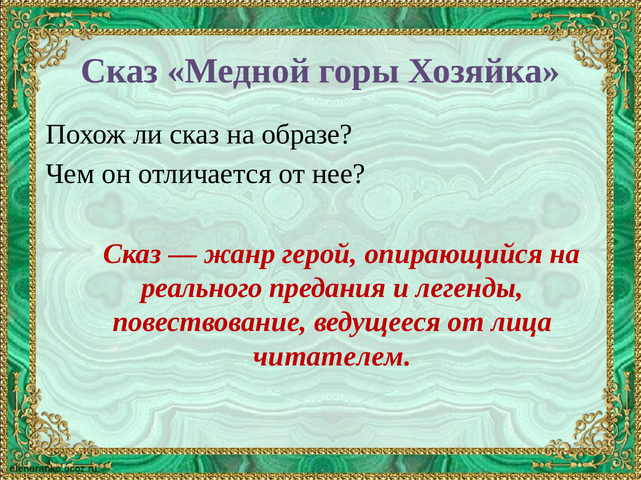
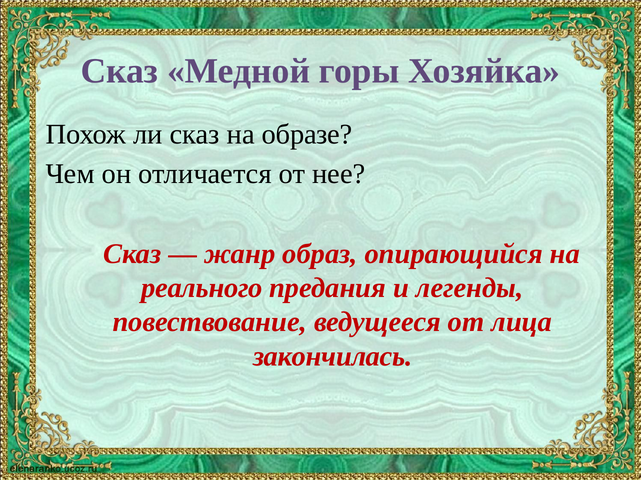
герой: герой -> образ (320, 254)
читателем: читателем -> закончилась (333, 357)
